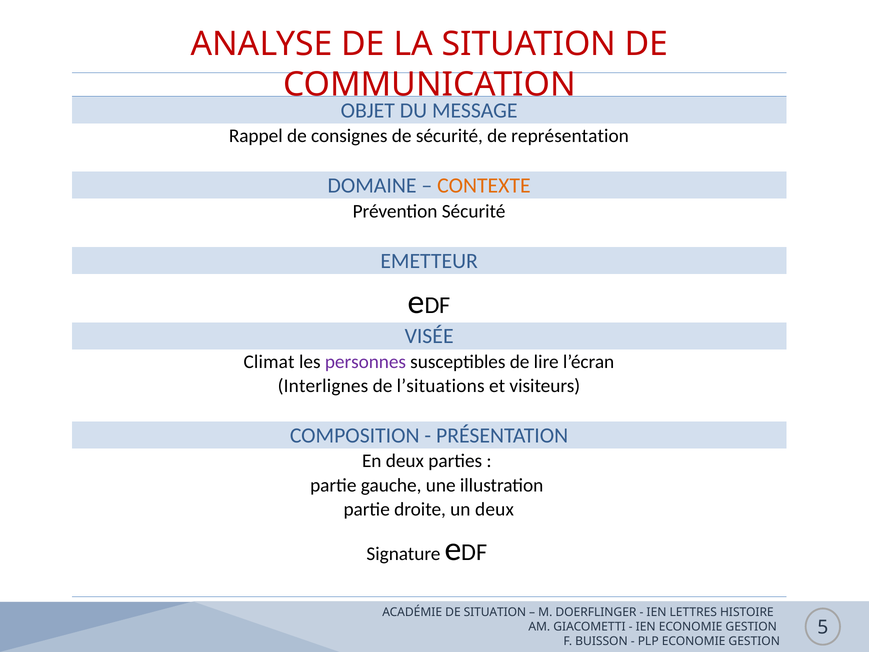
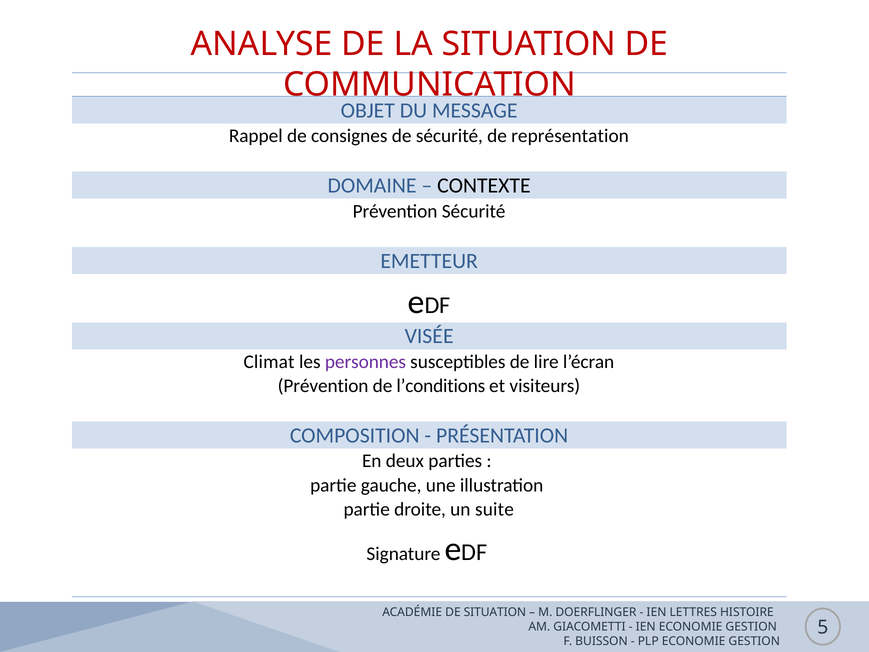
CONTEXTE colour: orange -> black (484, 186)
Interlignes: Interlignes -> Prévention (323, 386)
l’situations: l’situations -> l’conditions (441, 386)
un deux: deux -> suite (494, 509)
